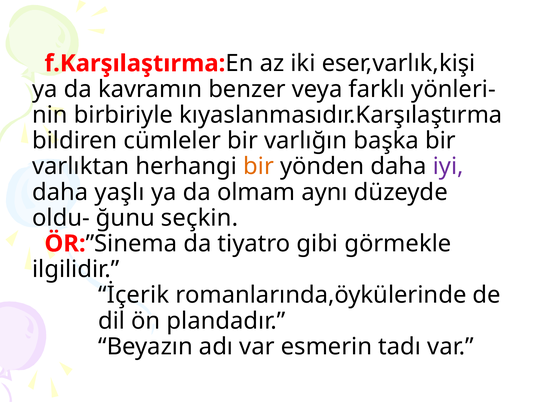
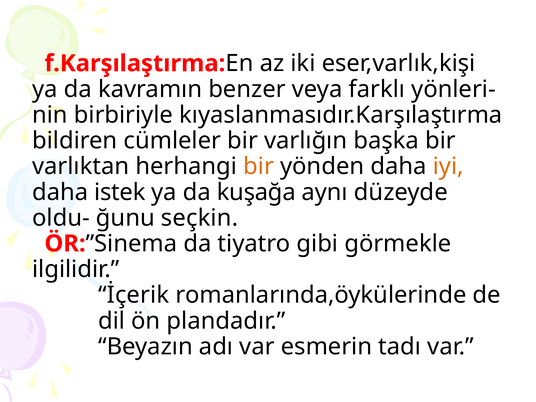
iyi colour: purple -> orange (448, 166)
yaşlı: yaşlı -> istek (120, 192)
olmam: olmam -> kuşağa (256, 192)
